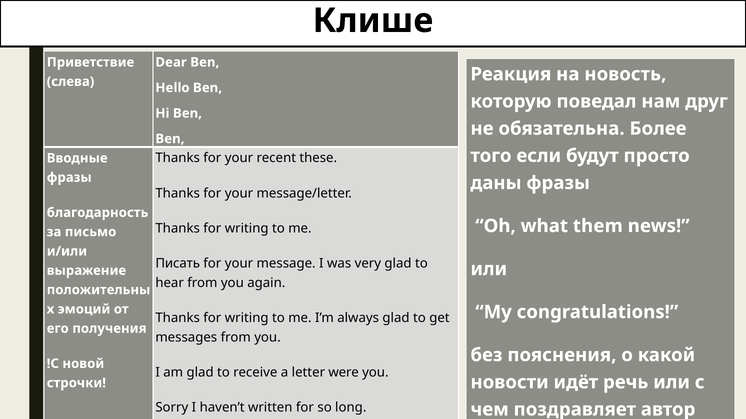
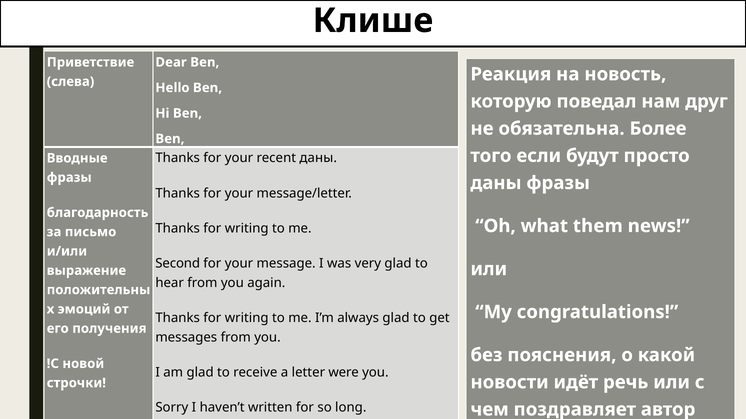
recent these: these -> даны (318, 158)
Писать: Писать -> Second (178, 264)
